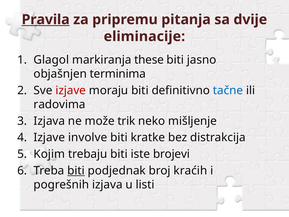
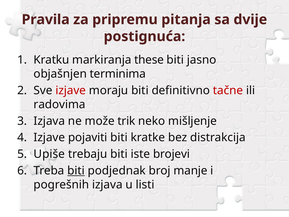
Pravila underline: present -> none (46, 20)
eliminacije: eliminacije -> postignuća (144, 36)
Glagol: Glagol -> Kratku (51, 60)
tačne colour: blue -> red (228, 90)
involve: involve -> pojaviti (88, 137)
Kojim: Kojim -> Upiše (49, 154)
kraćih: kraćih -> manje (191, 170)
